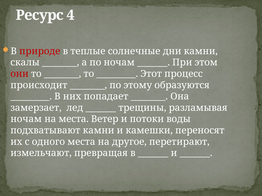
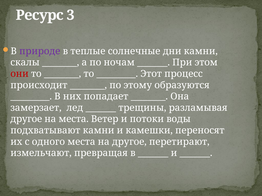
4: 4 -> 3 (70, 15)
природе colour: red -> purple (40, 51)
ночам: ночам -> другое (26, 119)
